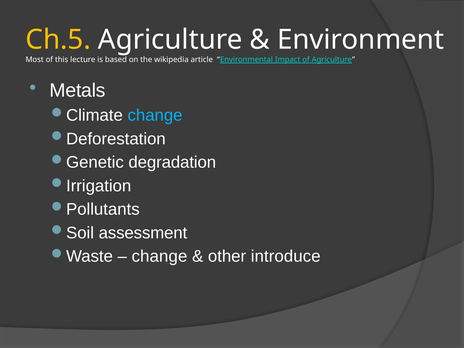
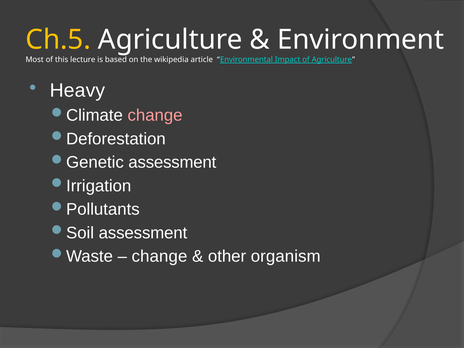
Metals: Metals -> Heavy (77, 91)
change colour: light blue -> pink (155, 115)
degradation: degradation -> assessment (172, 162)
introduce: introduce -> organism (286, 256)
